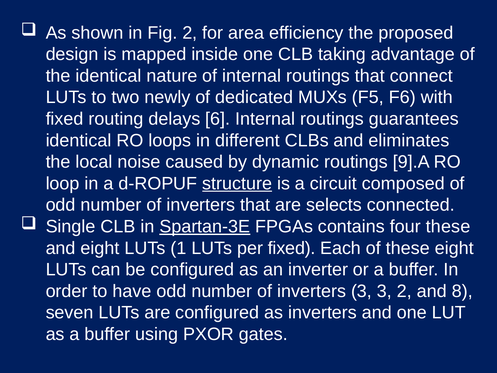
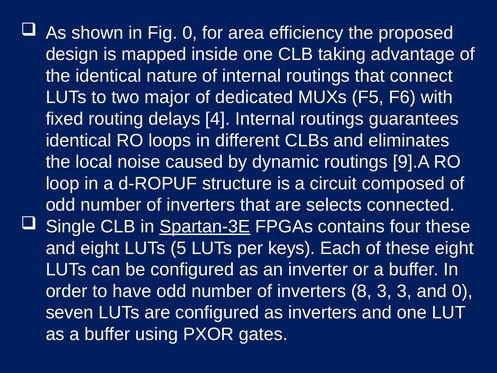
Fig 2: 2 -> 0 (190, 33)
newly: newly -> major (167, 97)
6: 6 -> 4 (218, 119)
structure underline: present -> none (237, 183)
1: 1 -> 5 (178, 248)
per fixed: fixed -> keys (292, 248)
inverters 3: 3 -> 8 (361, 291)
3 2: 2 -> 3 (404, 291)
and 8: 8 -> 0 (462, 291)
